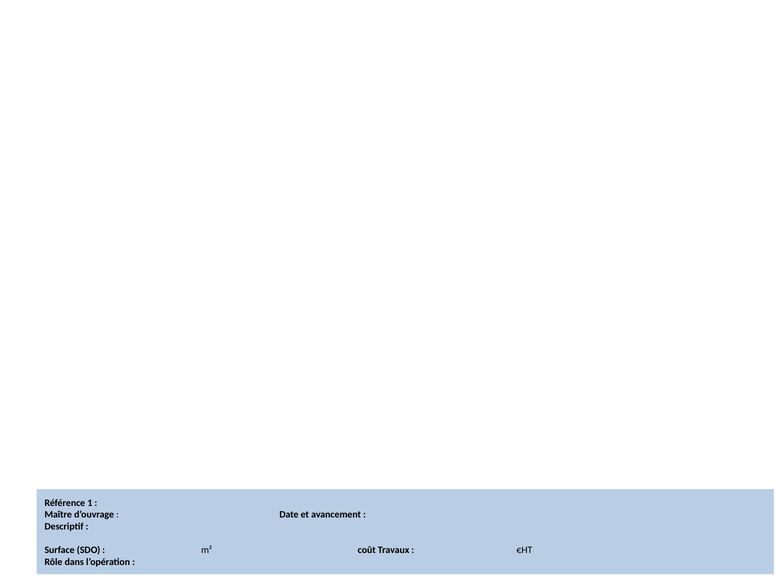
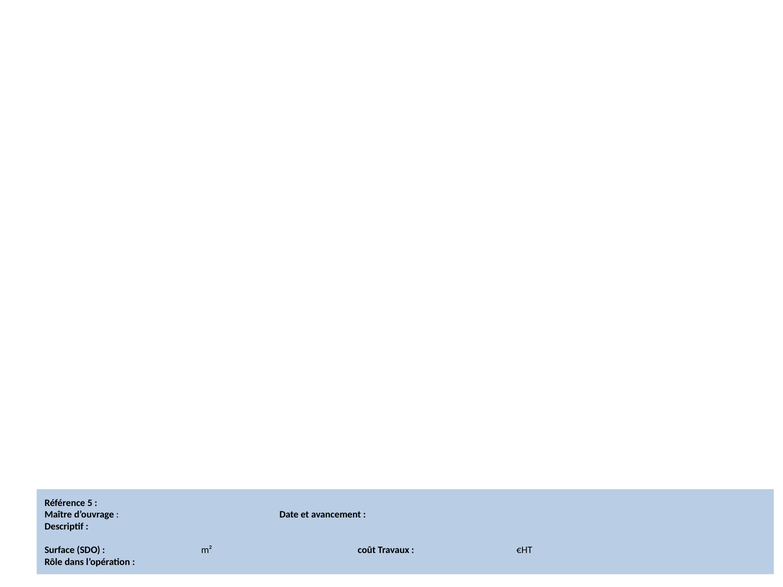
1: 1 -> 5 (90, 503)
